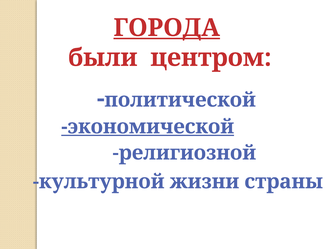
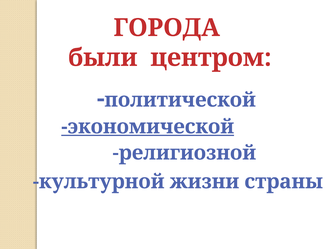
ГОРОДА underline: present -> none (167, 28)
